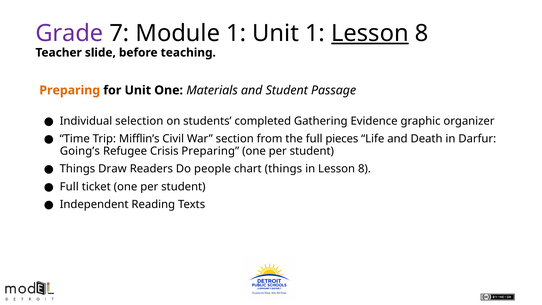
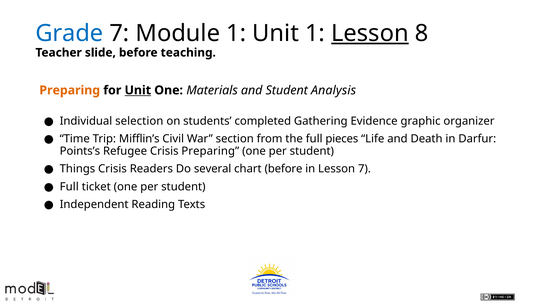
Grade colour: purple -> blue (69, 33)
Unit underline: none -> present (138, 90)
Passage: Passage -> Analysis (334, 90)
Going’s: Going’s -> Points’s (80, 151)
Things Draw: Draw -> Crisis (112, 169)
people: people -> several (213, 169)
chart things: things -> before (284, 169)
in Lesson 8: 8 -> 7 (364, 169)
